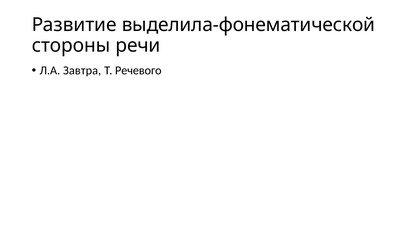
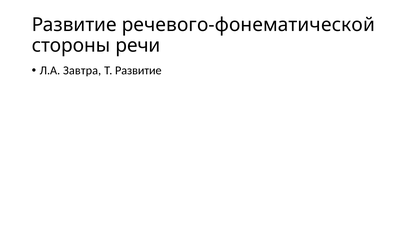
выделила-фонематической: выделила-фонематической -> речевого-фонематической (248, 25)
Т Речевого: Речевого -> Развитие (138, 71)
